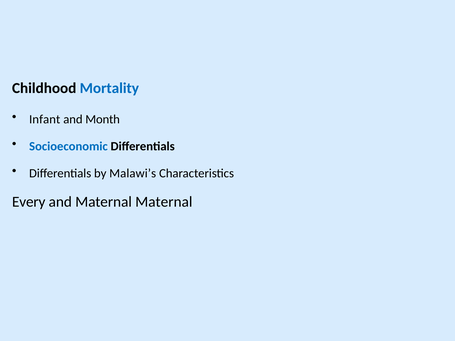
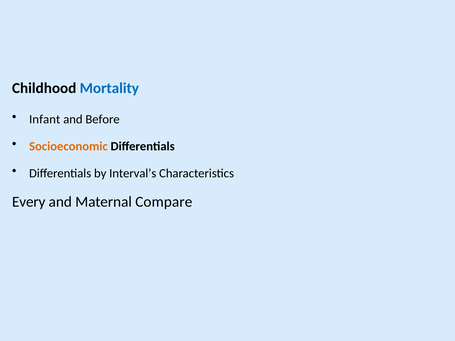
Month: Month -> Before (103, 119)
Socioeconomic colour: blue -> orange (68, 146)
Malawi’s: Malawi’s -> Interval’s (133, 174)
Maternal Maternal: Maternal -> Compare (164, 202)
